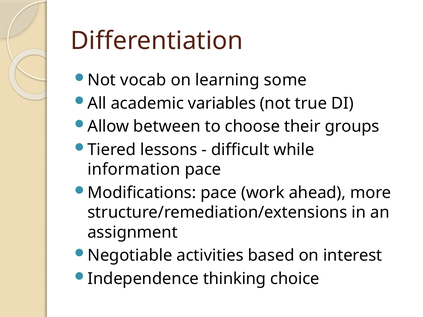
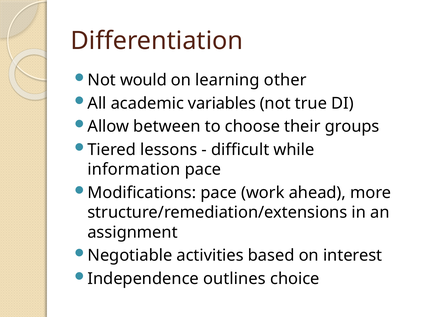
vocab: vocab -> would (143, 80)
some: some -> other (285, 80)
thinking: thinking -> outlines (234, 279)
